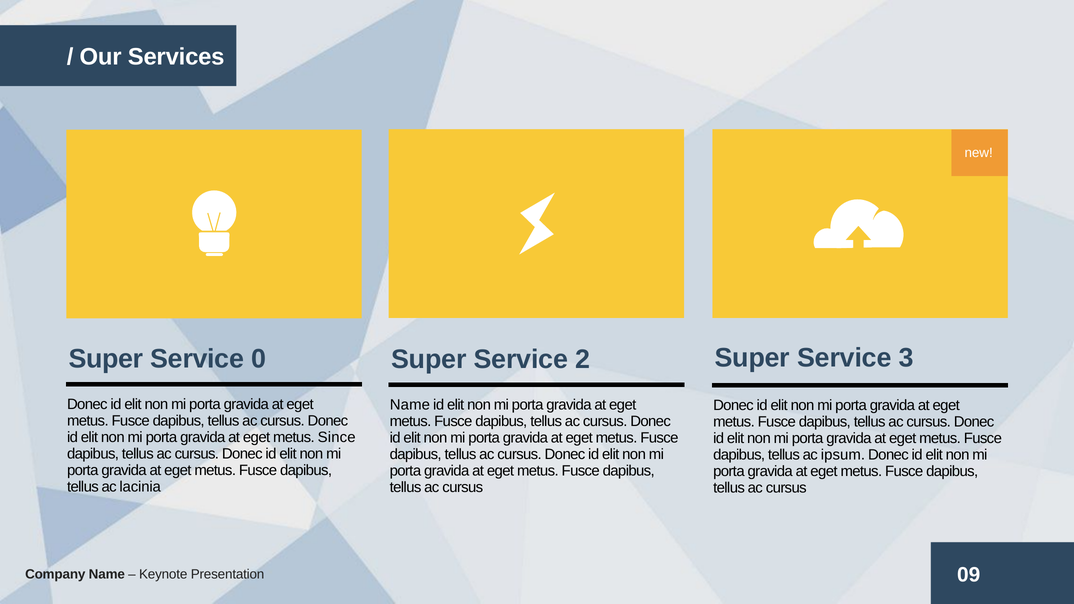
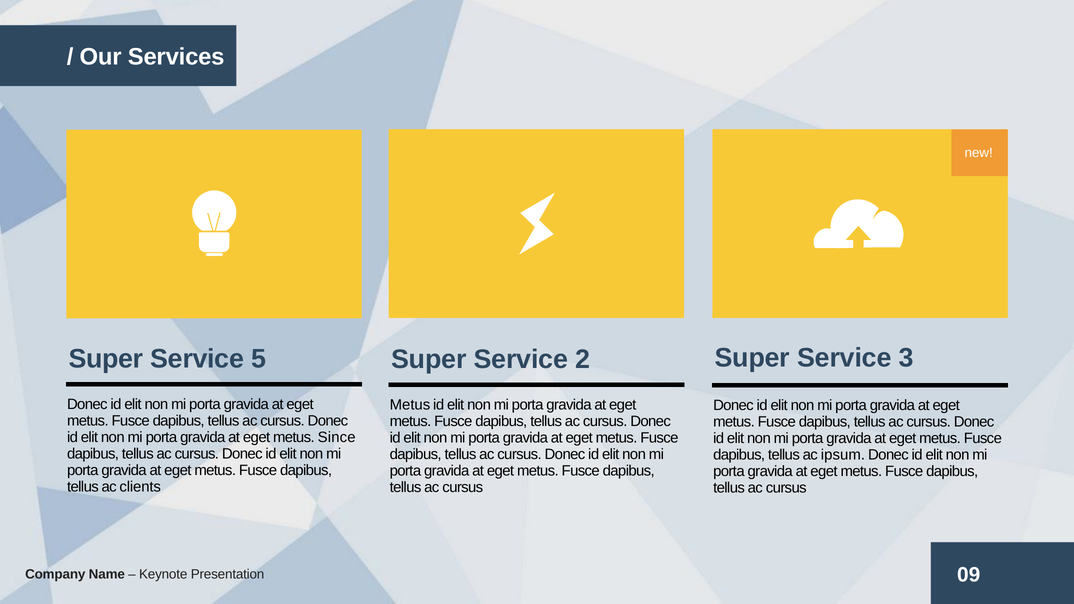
0: 0 -> 5 (258, 359)
Name: Name -> Metus (410, 405)
lacinia: lacinia -> clients (140, 487)
